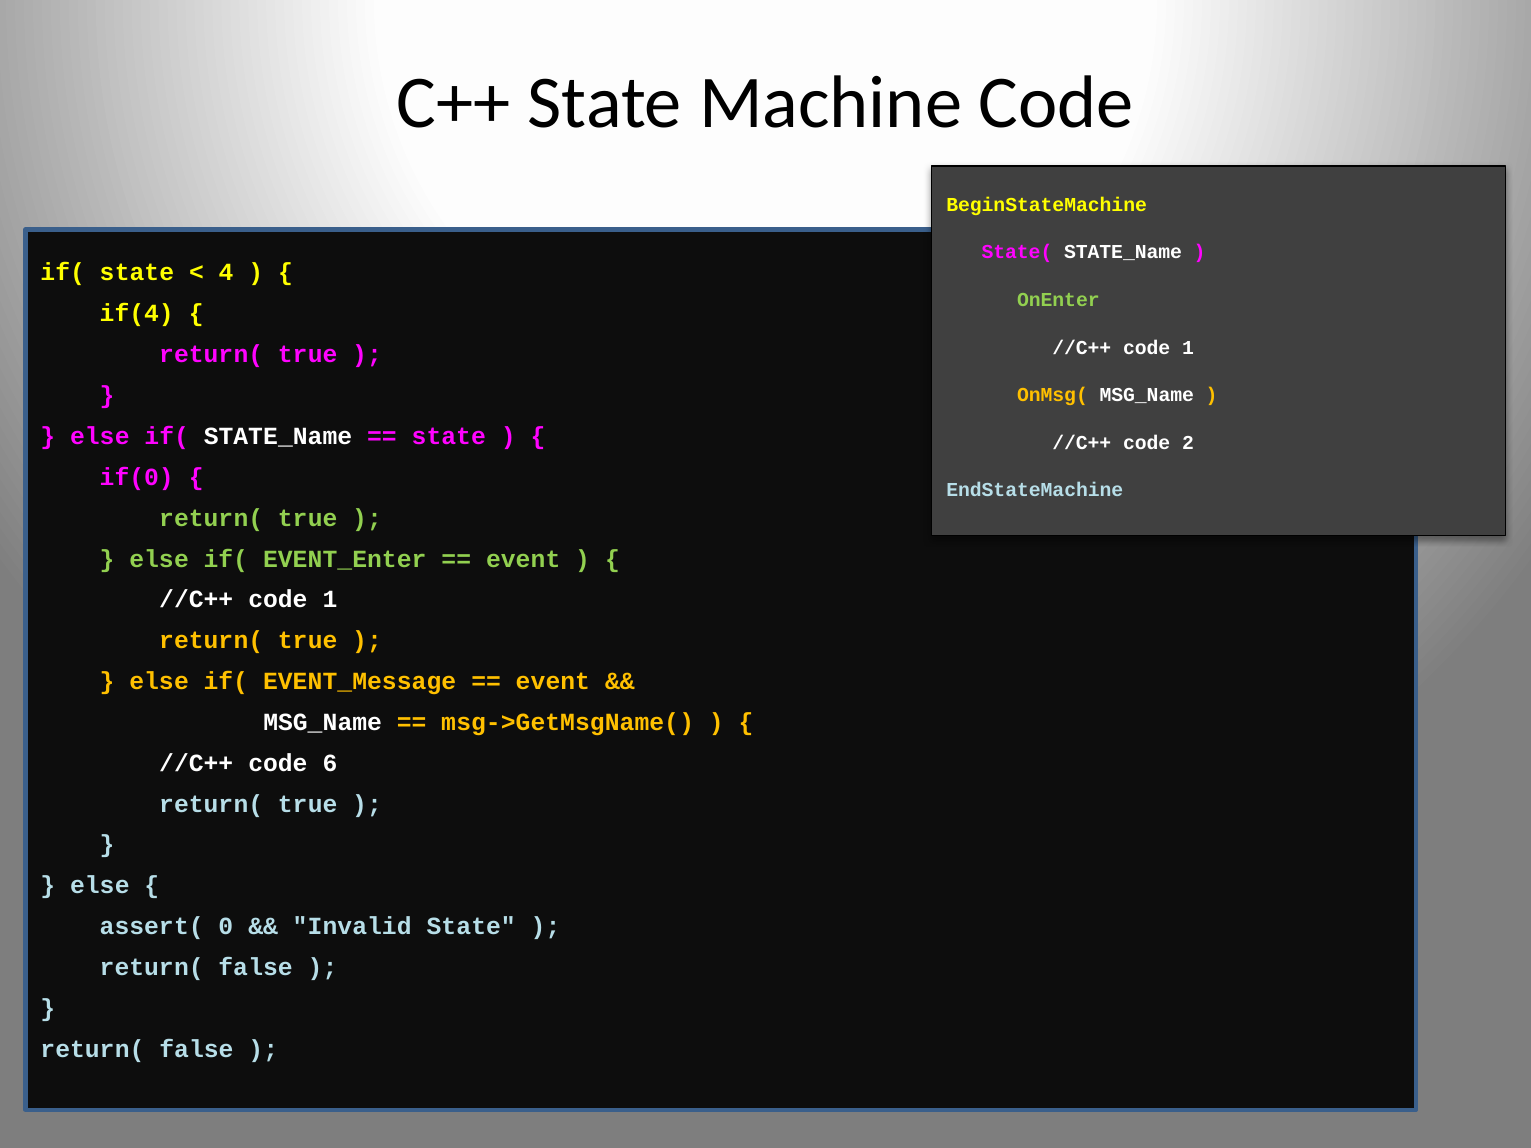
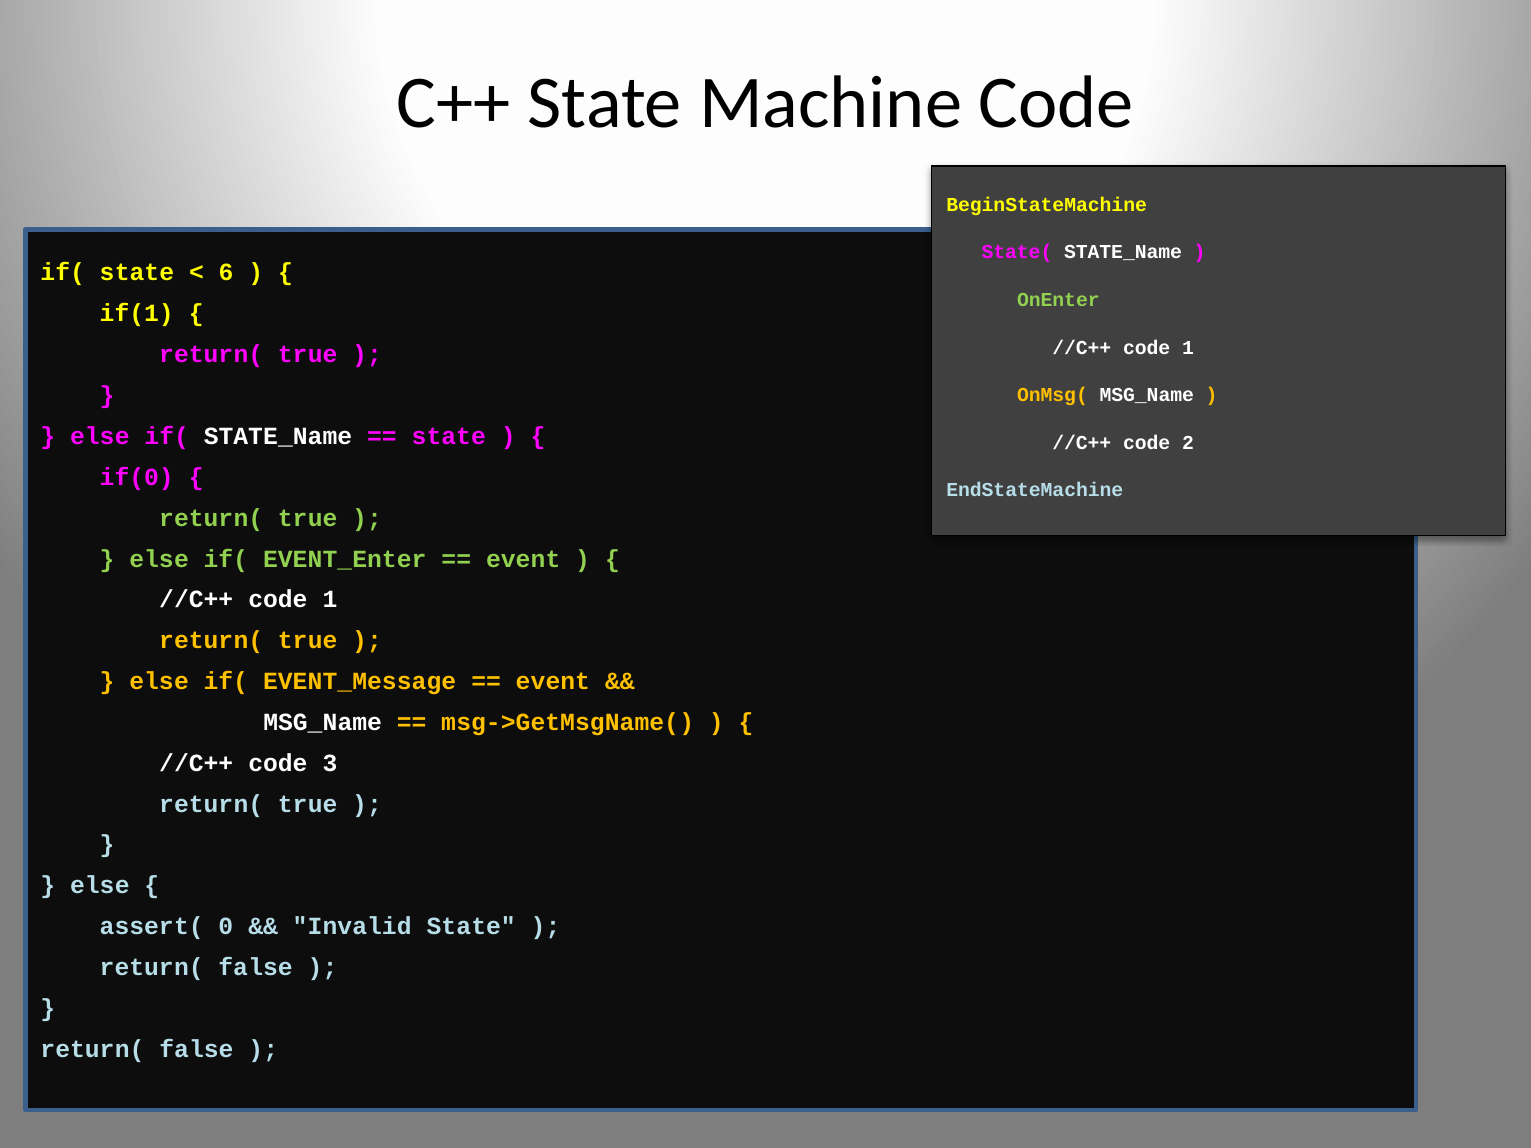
4: 4 -> 6 (226, 273)
if(4: if(4 -> if(1 (137, 314)
6: 6 -> 3 (330, 763)
